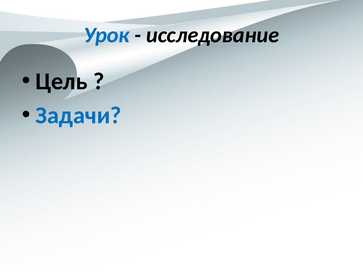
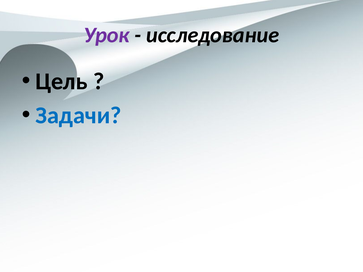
Урок colour: blue -> purple (106, 35)
